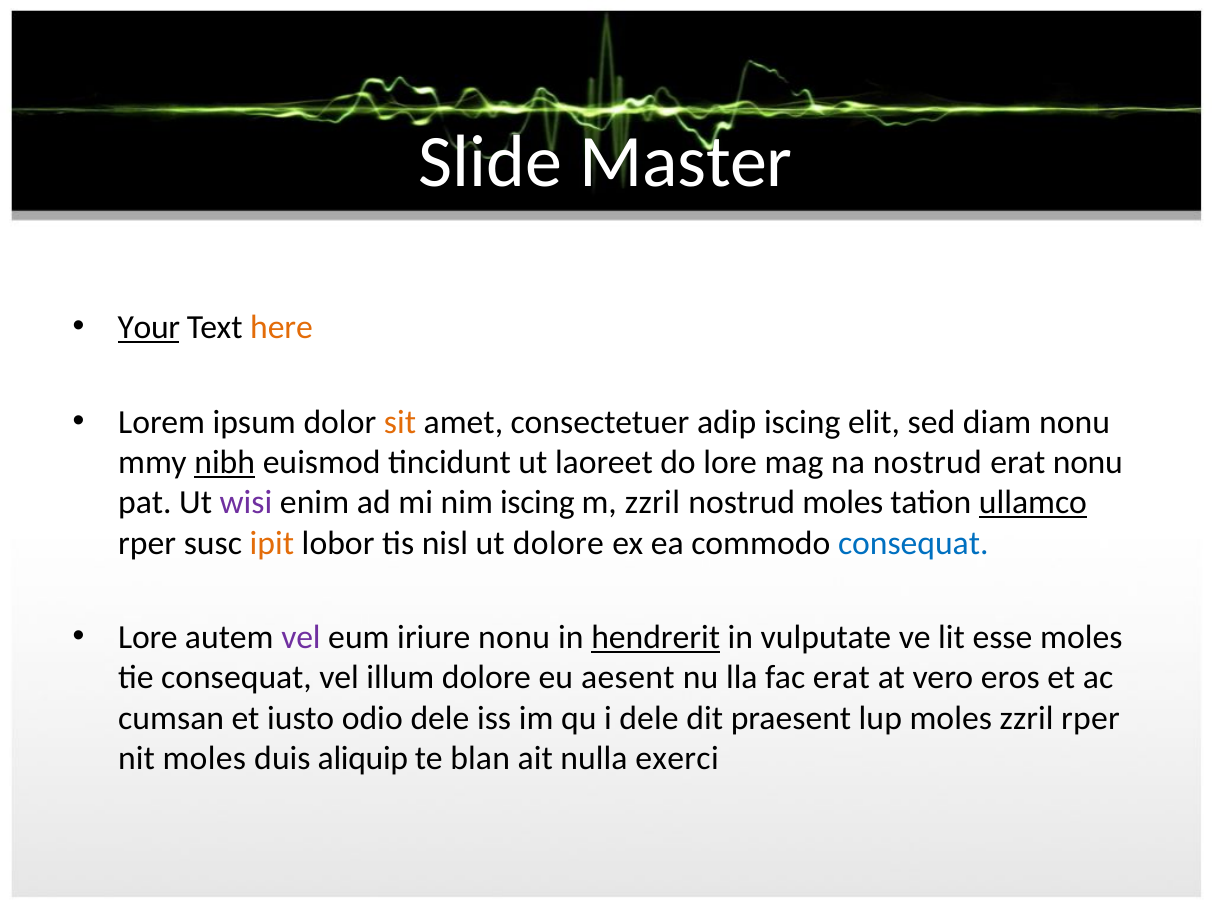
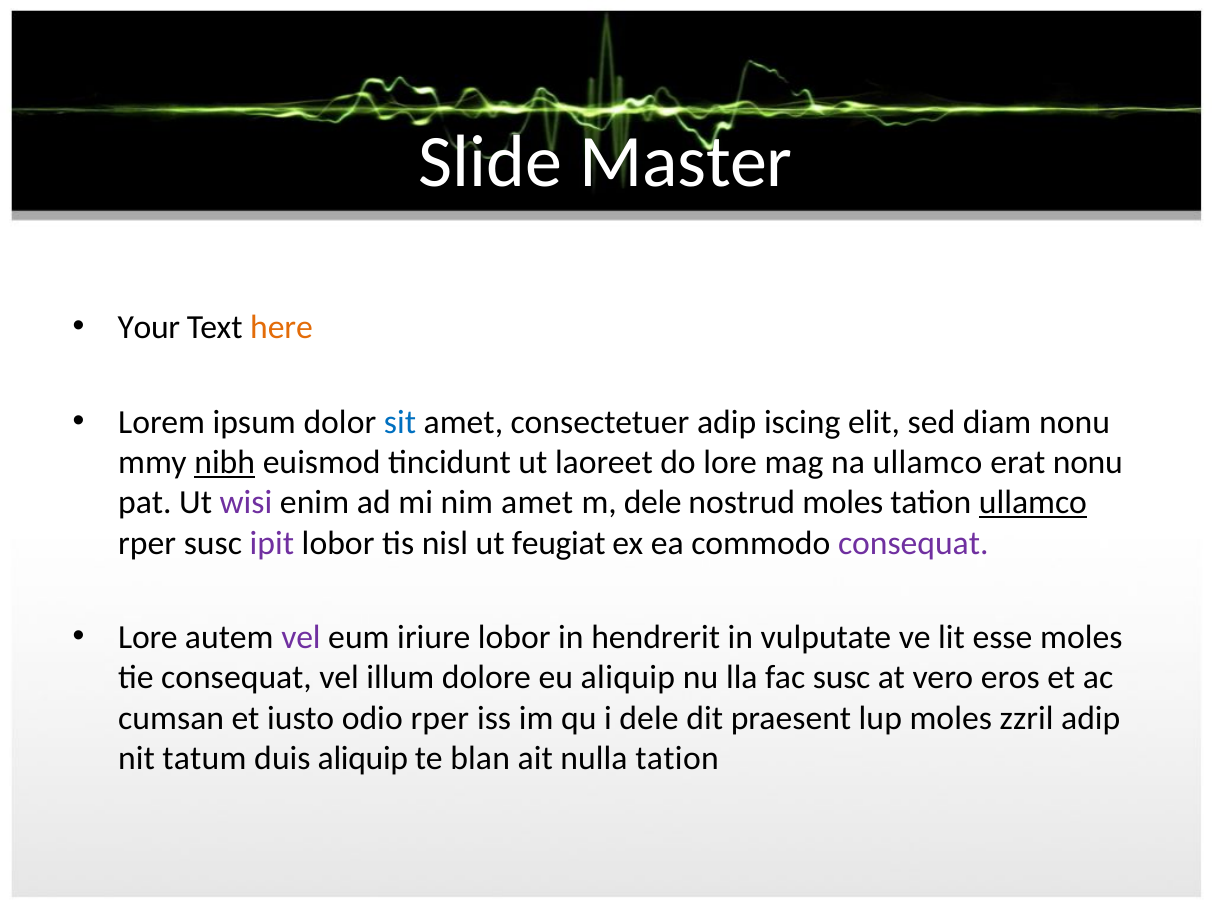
Your underline: present -> none (149, 328)
sit colour: orange -> blue (400, 422)
na nostrud: nostrud -> ullamco (927, 462)
nim iscing: iscing -> amet (537, 503)
m zzril: zzril -> dele (653, 503)
ipit colour: orange -> purple (272, 543)
ut dolore: dolore -> feugiat (559, 543)
consequat colour: blue -> purple (913, 543)
iriure nonu: nonu -> lobor (514, 637)
hendrerit underline: present -> none (656, 637)
eu aesent: aesent -> aliquip (628, 678)
fac erat: erat -> susc (842, 678)
odio dele: dele -> rper (440, 718)
zzril rper: rper -> adip (1091, 718)
nit moles: moles -> tatum (204, 759)
nulla exerci: exerci -> tation (677, 759)
